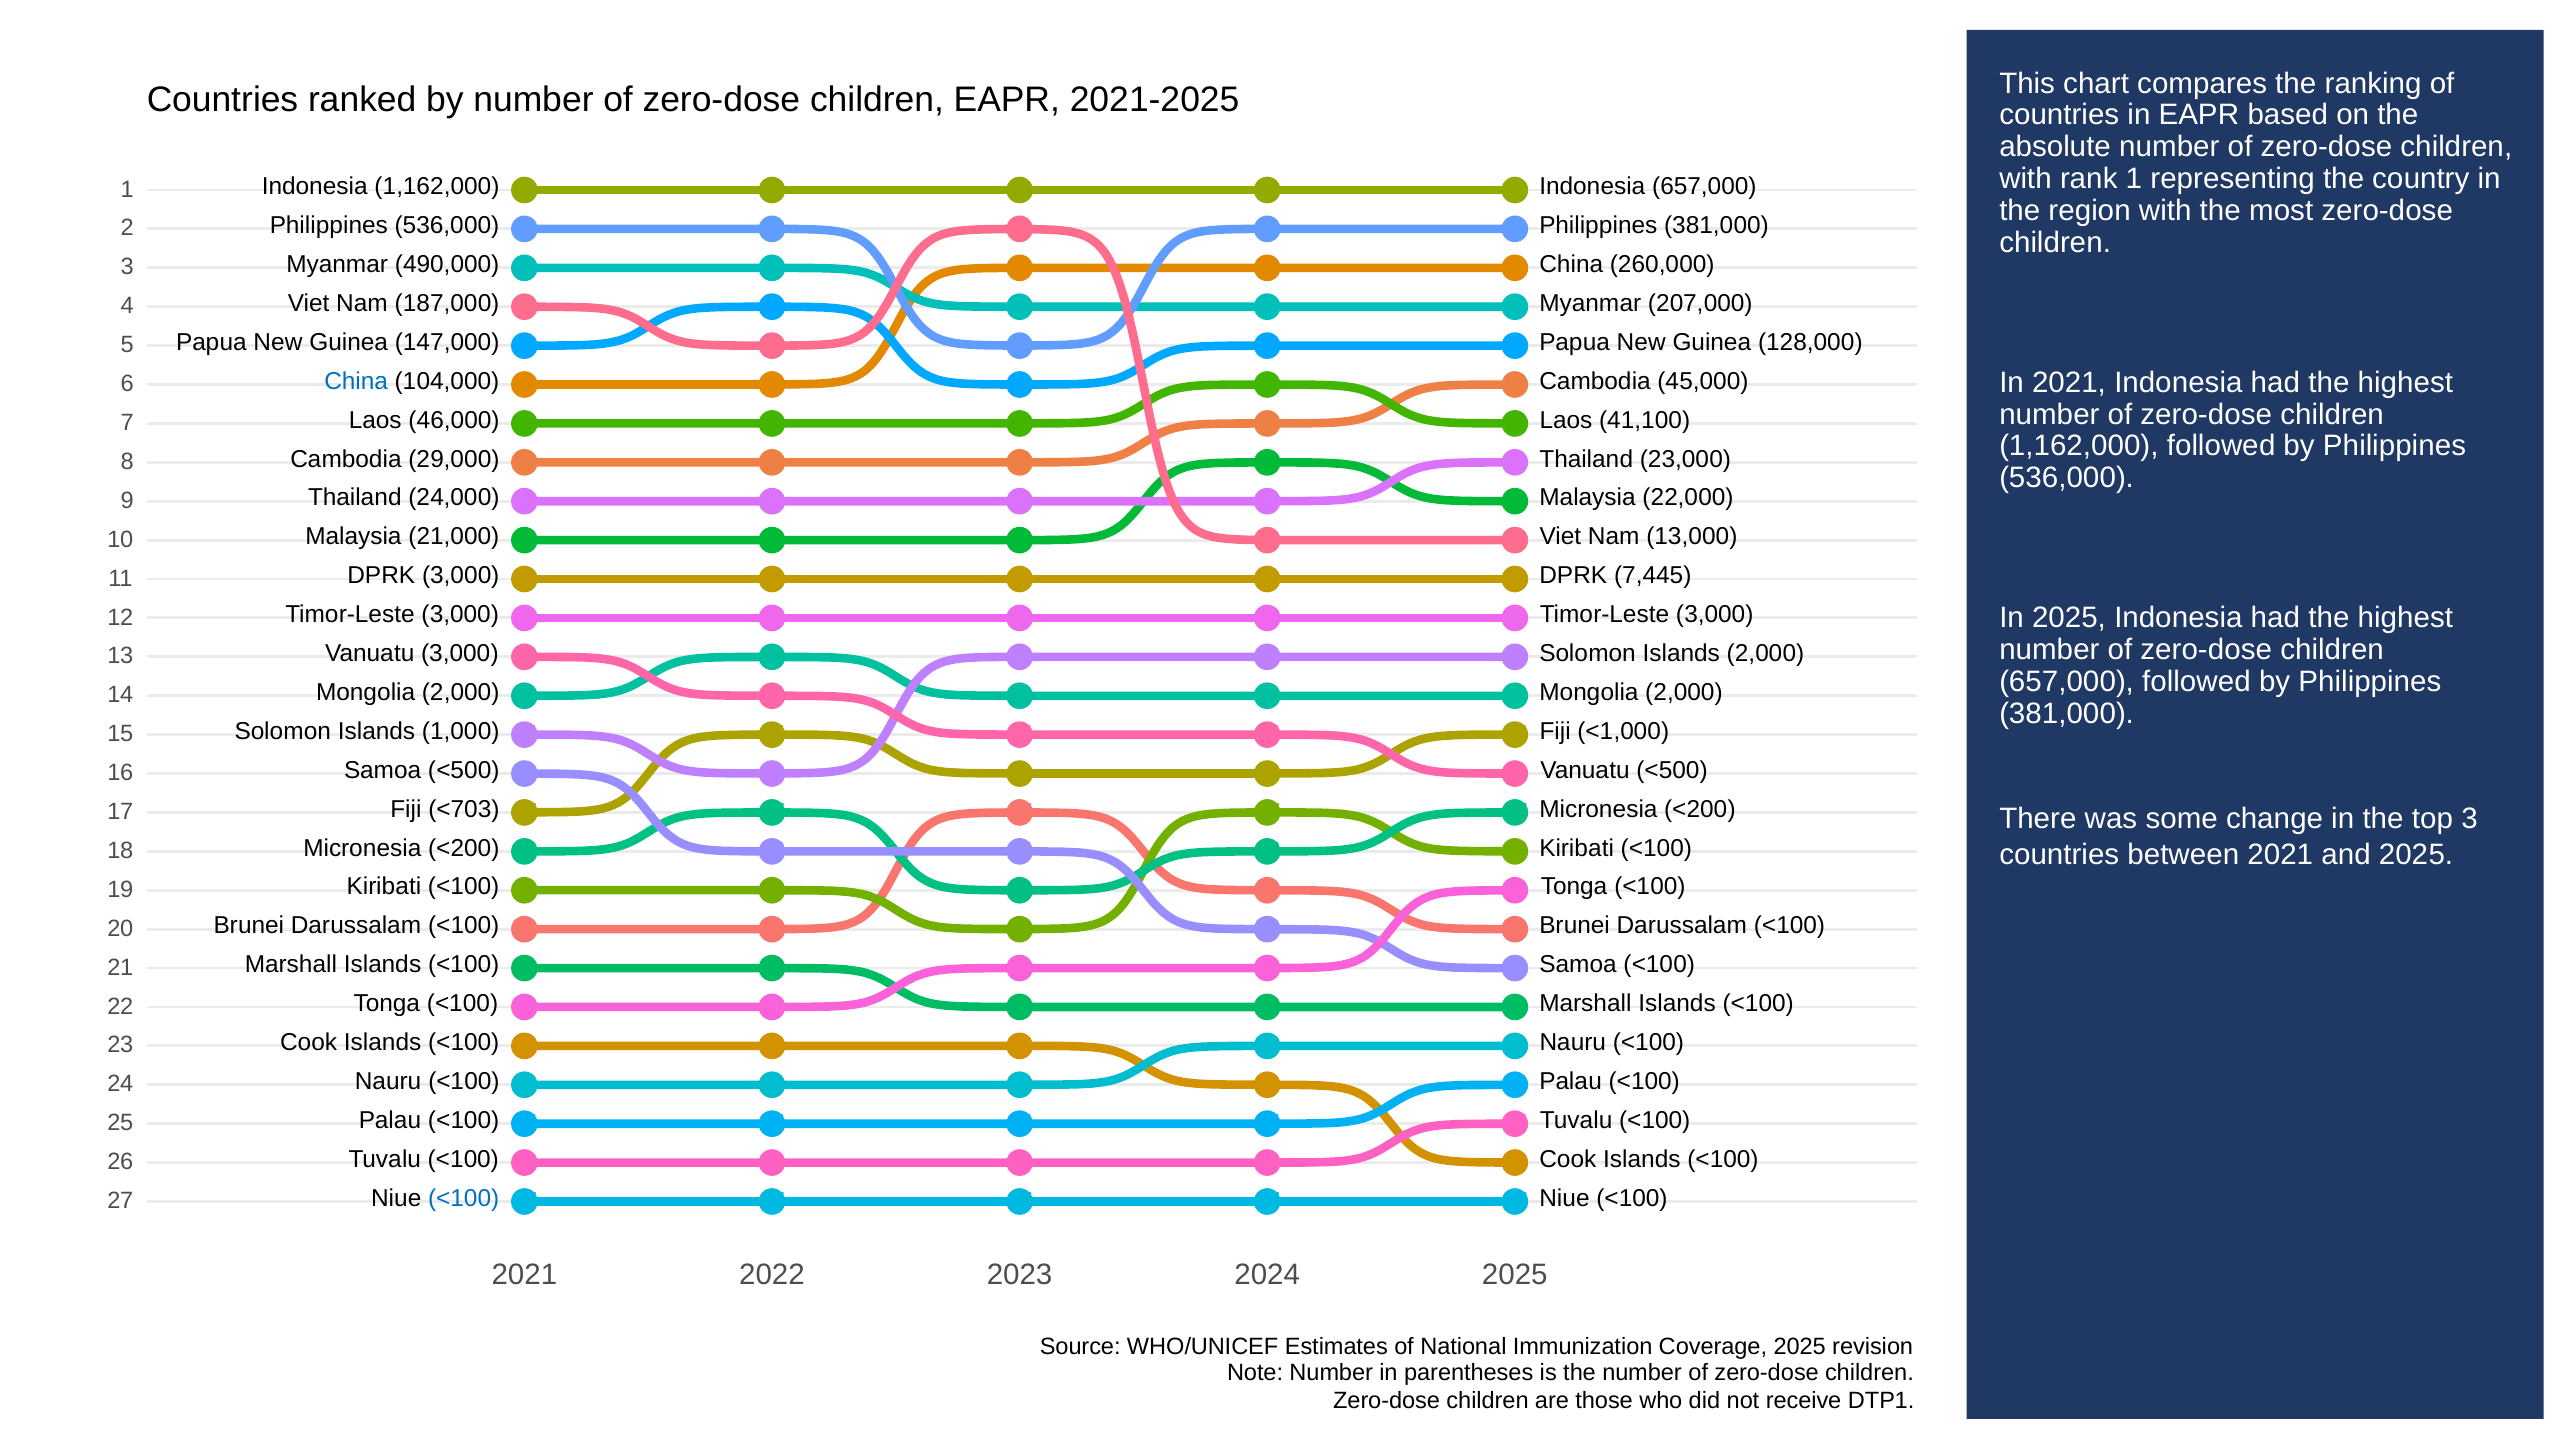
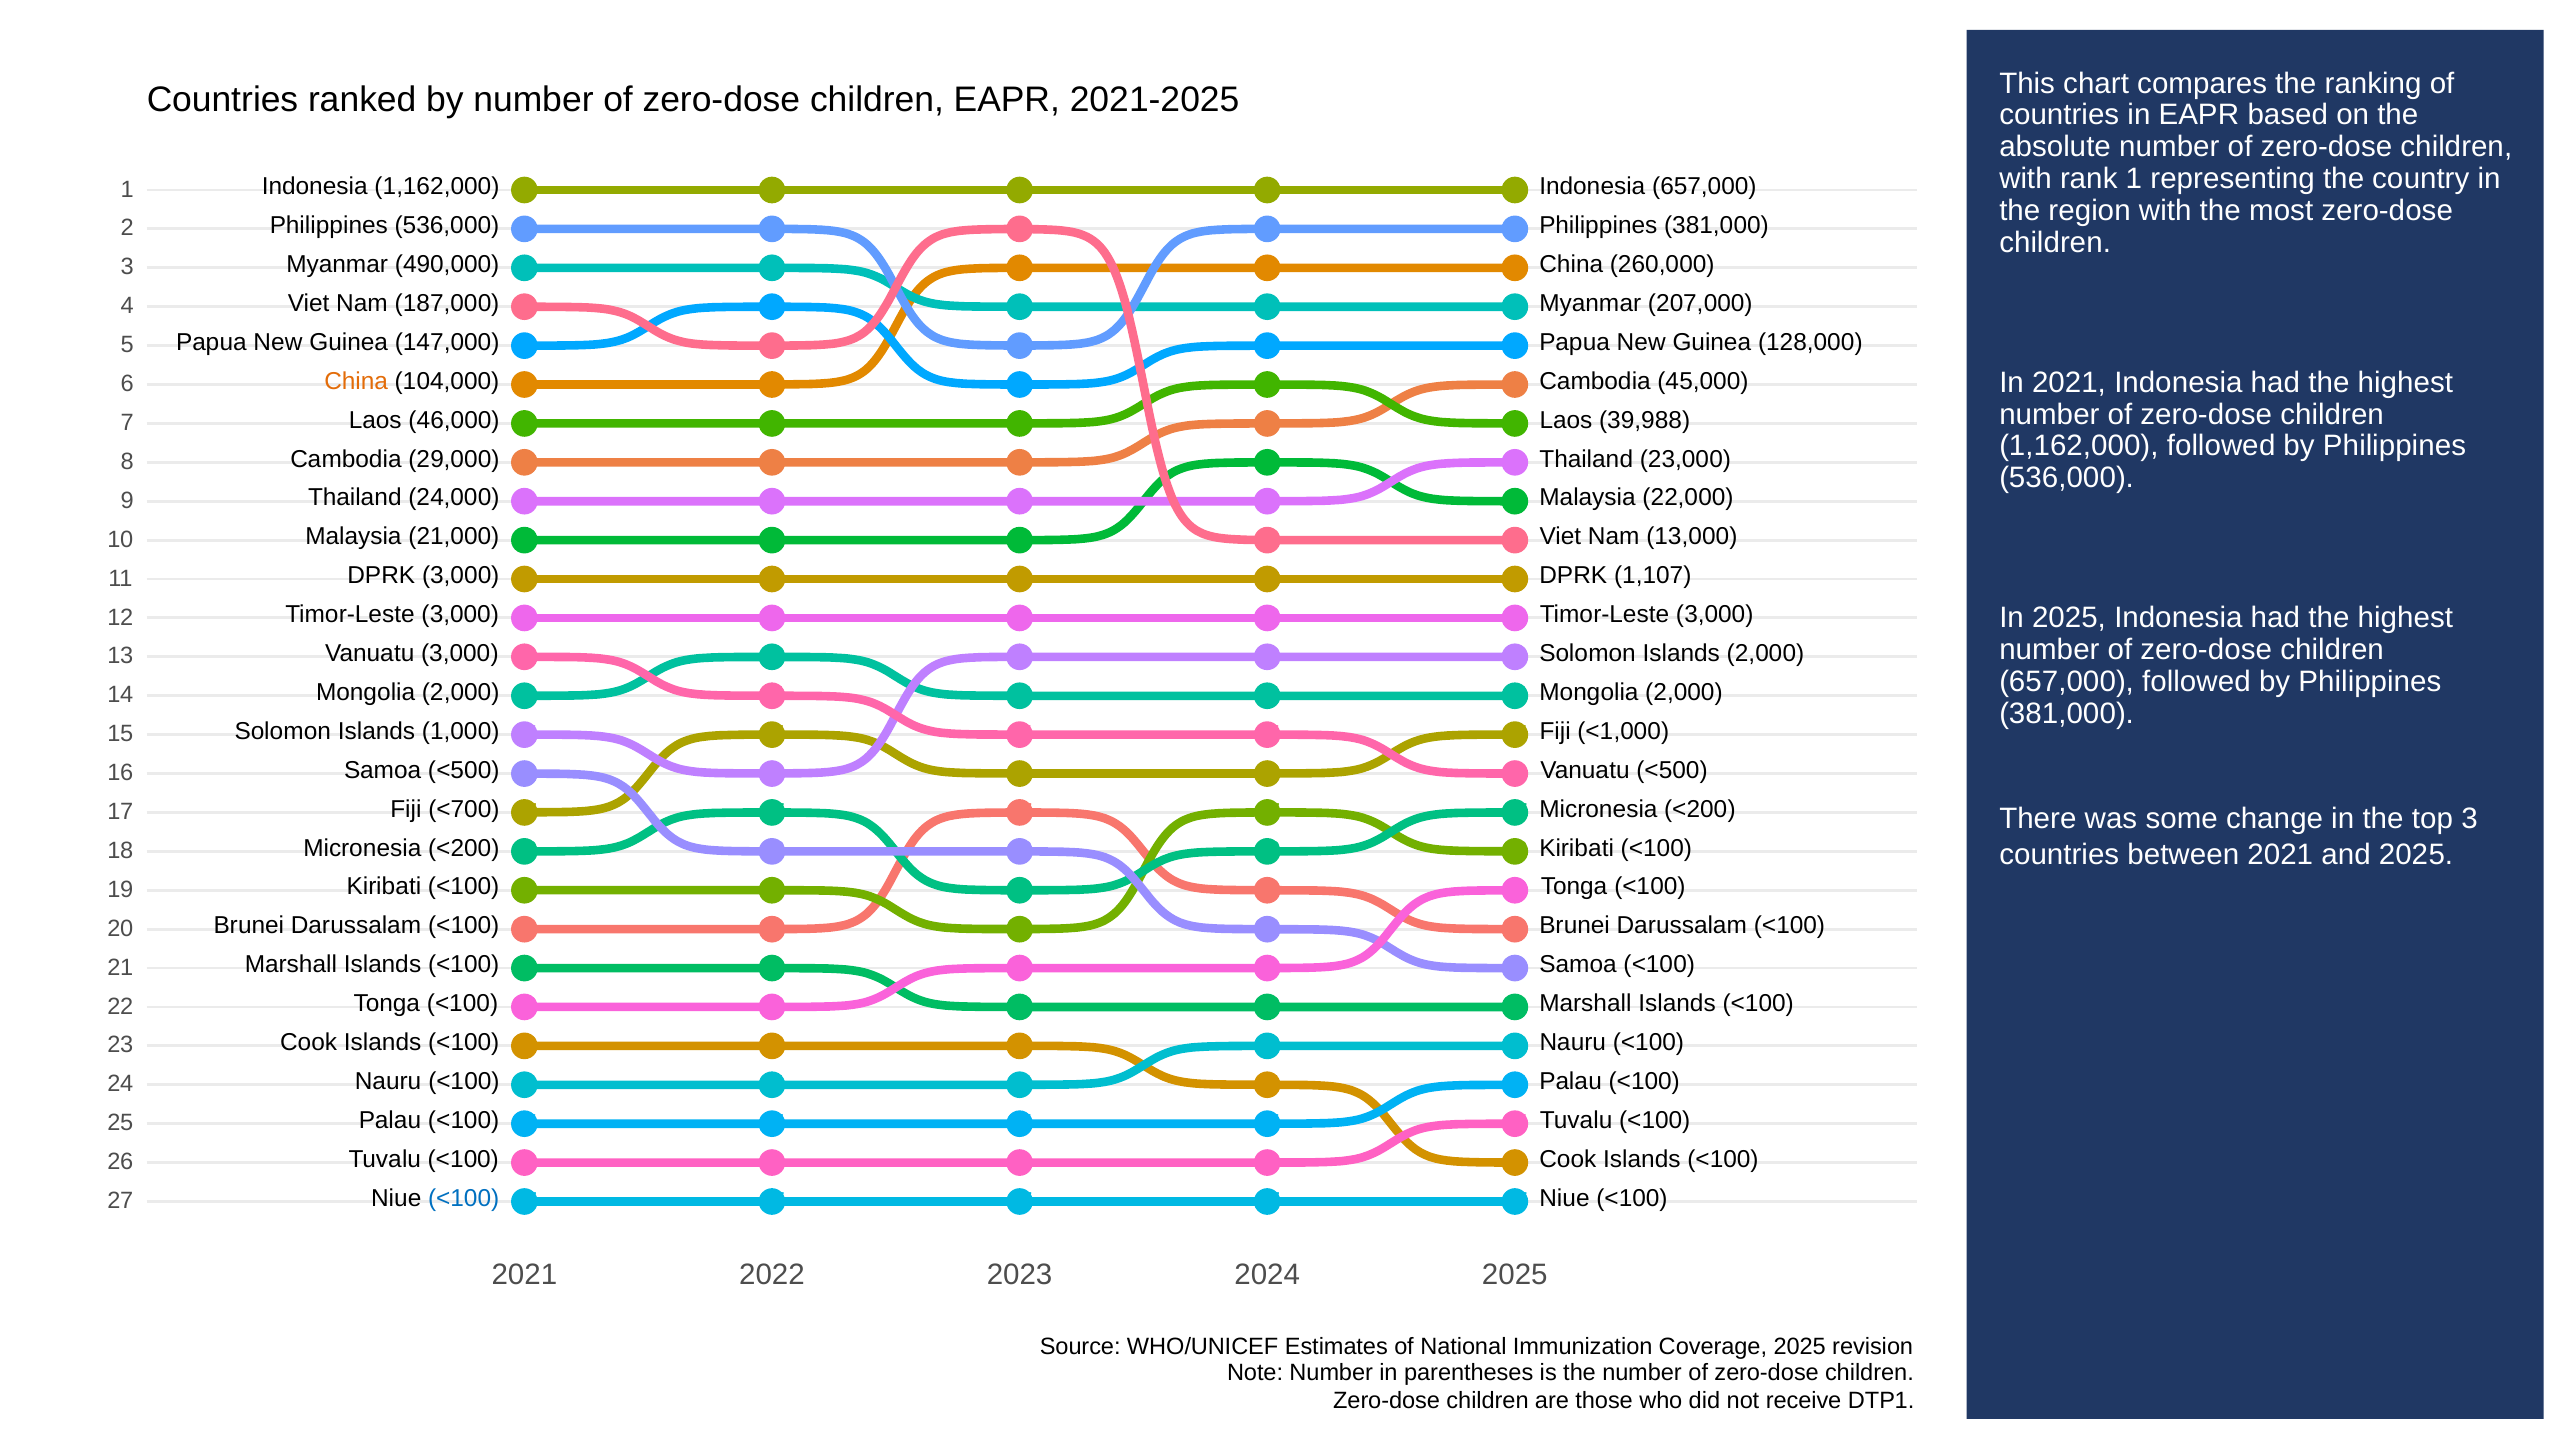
China colour: blue -> orange (356, 381)
41,100: 41,100 -> 39,988 (1645, 420)
7,445: 7,445 -> 1,107 (1653, 576)
<703: <703 -> <700 (464, 809)
